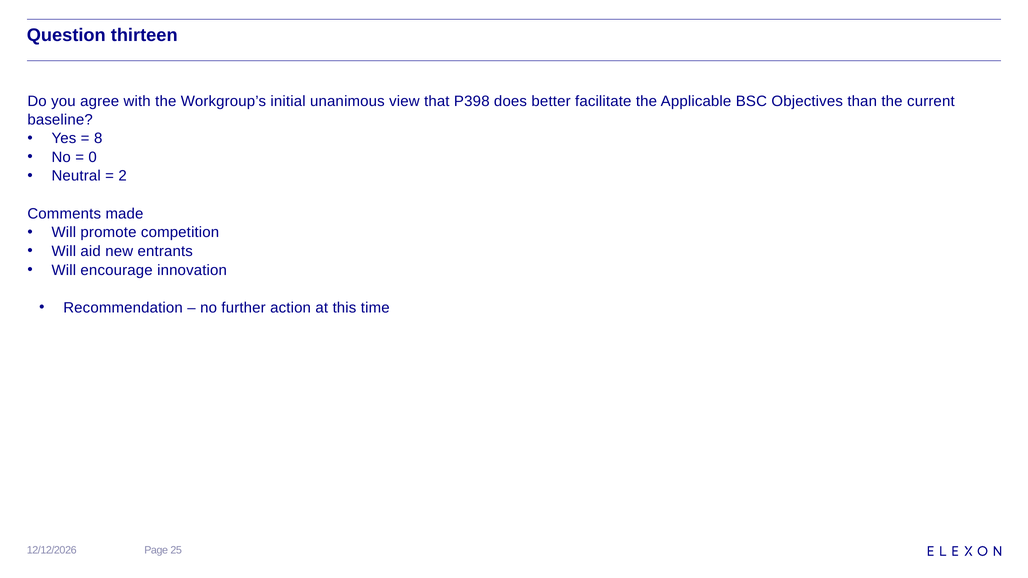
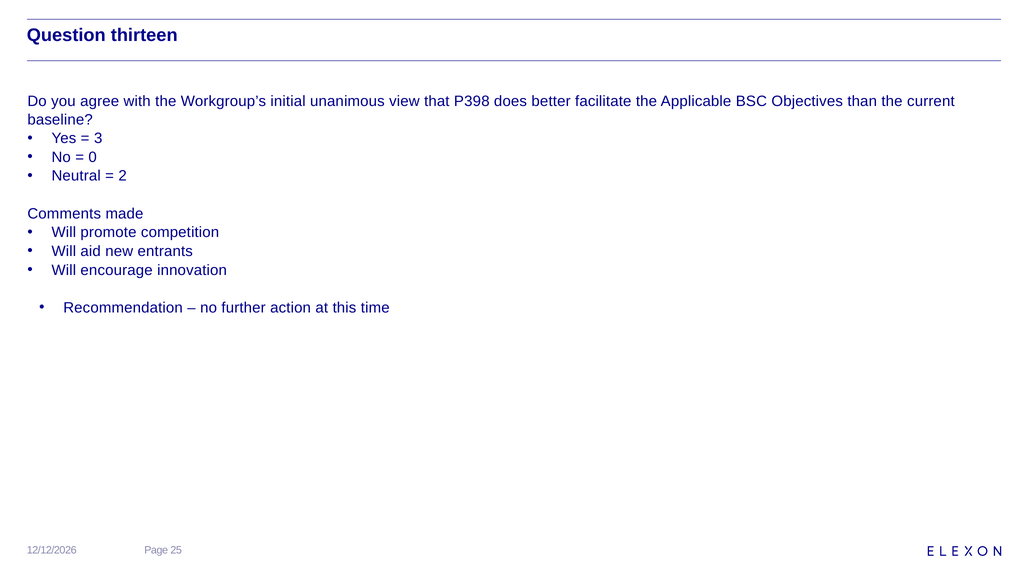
8: 8 -> 3 (98, 138)
